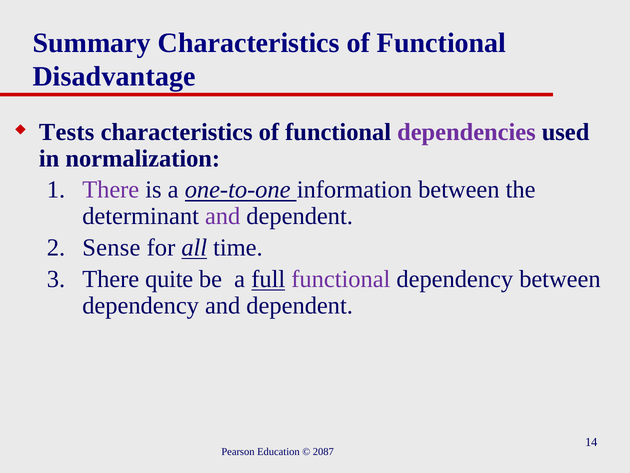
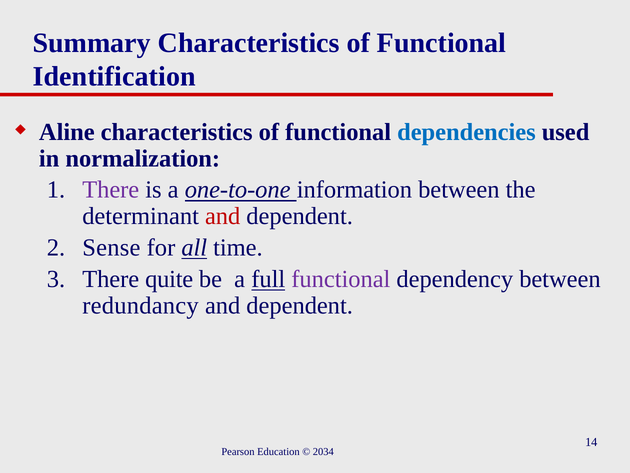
Disadvantage: Disadvantage -> Identification (114, 76)
Tests: Tests -> Aline (67, 132)
dependencies colour: purple -> blue (466, 132)
and colour: purple -> red (223, 216)
dependency: dependency -> redundancy (140, 305)
2087: 2087 -> 2034 (323, 451)
